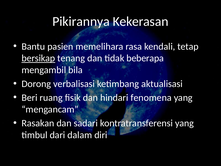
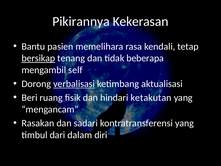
bila: bila -> self (75, 70)
verbalisasi underline: none -> present (74, 84)
fenomena: fenomena -> ketakutan (151, 97)
